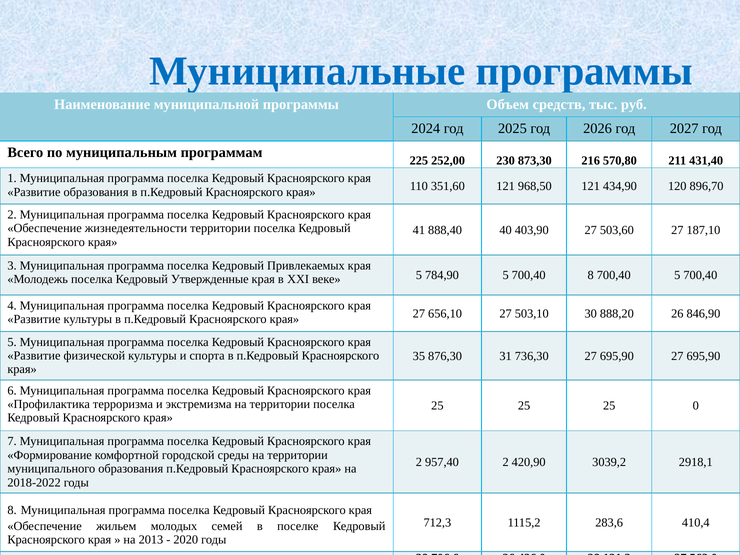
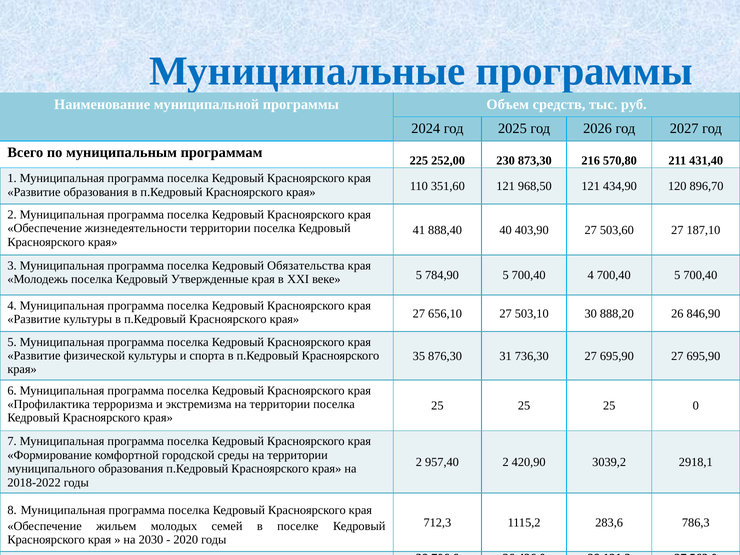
Привлекаемых: Привлекаемых -> Обязательства (306, 266)
784,90 5 700,40 8: 8 -> 4 (591, 275)
410,4: 410,4 -> 786,3 (696, 523)
2013: 2013 -> 2030 (151, 540)
